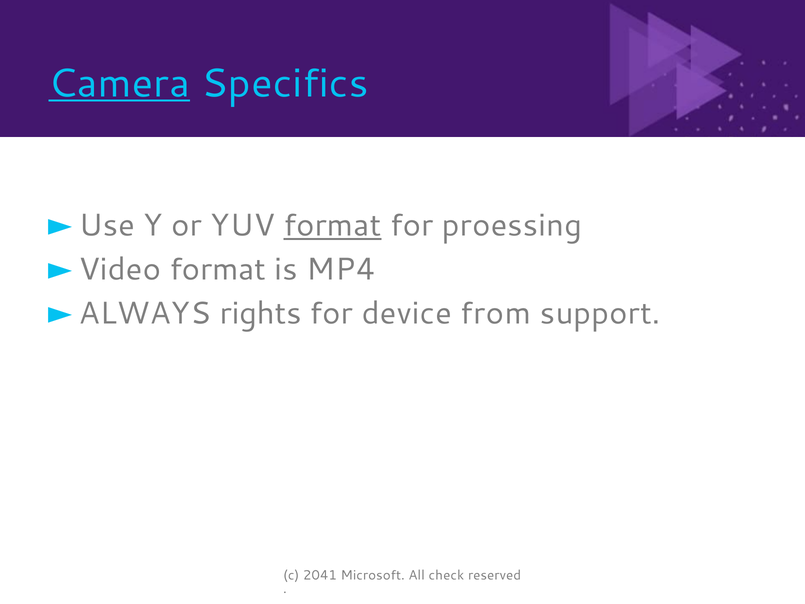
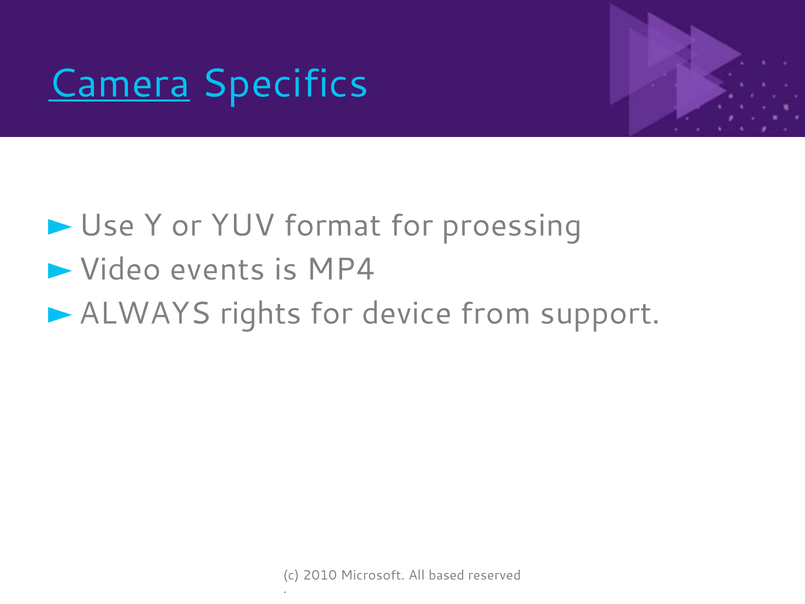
format underline: present -> none (333, 225)
format: format -> events (218, 269)
2041: 2041 -> 2010 (320, 575)
check: check -> based (446, 575)
